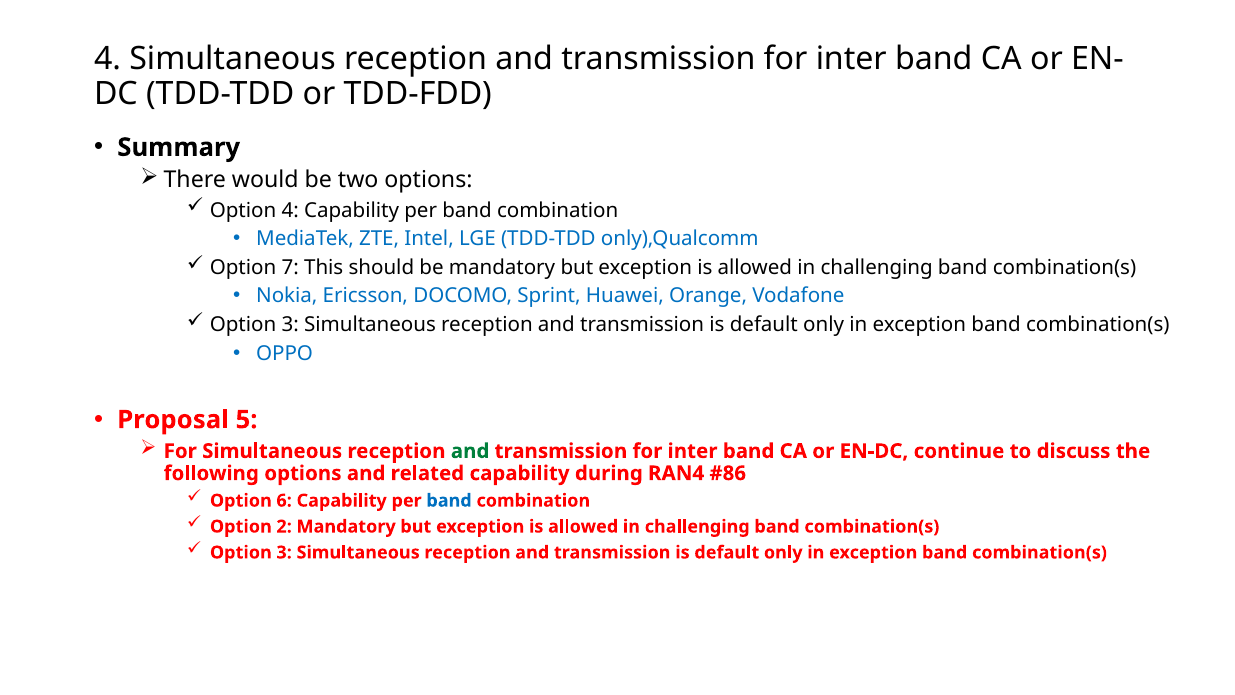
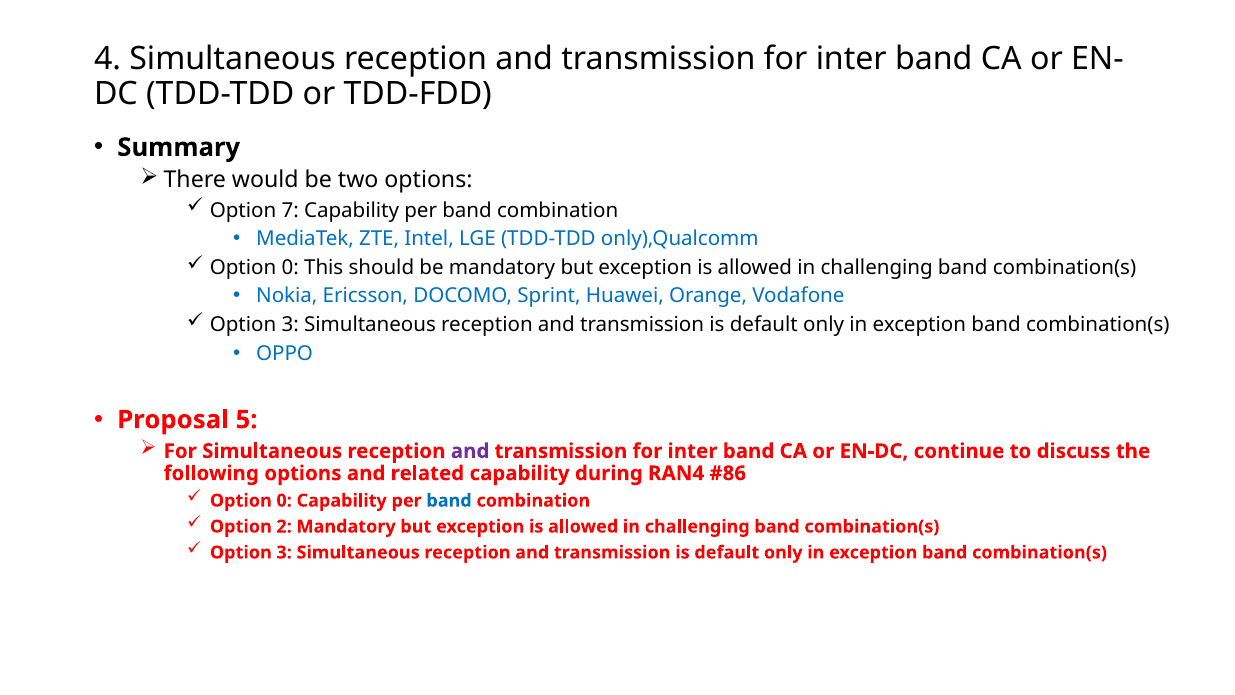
Option 4: 4 -> 7 (290, 210)
7: 7 -> 0 (290, 267)
and colour: green -> purple (470, 451)
6: 6 -> 0 (284, 500)
